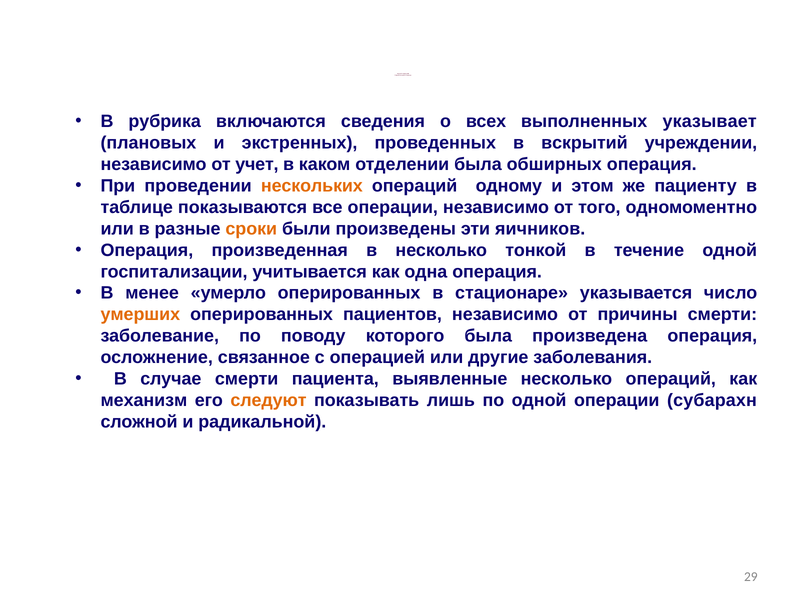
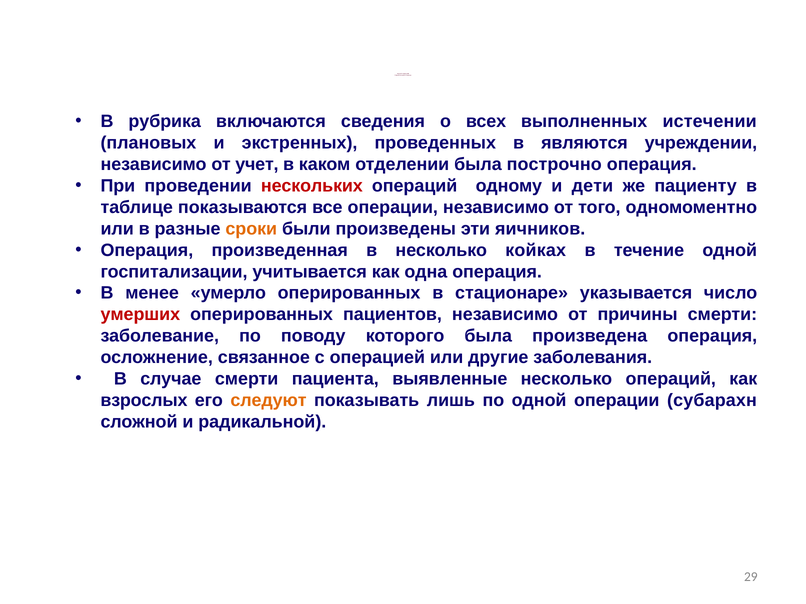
указывает: указывает -> истечении (710, 121)
вскрытий: вскрытий -> являются (584, 143)
обширных: обширных -> построчно (554, 164)
нескольких colour: orange -> red (312, 186)
этом: этом -> дети (592, 186)
тонкой: тонкой -> койках (536, 250)
умерших colour: orange -> red (140, 315)
механизм: механизм -> взрослых (144, 401)
